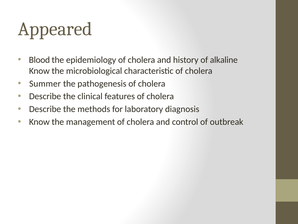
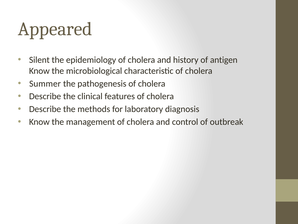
Blood: Blood -> Silent (39, 60)
alkaline: alkaline -> antigen (224, 60)
